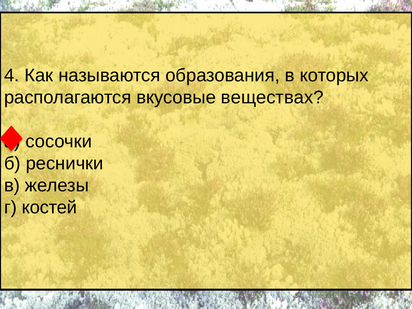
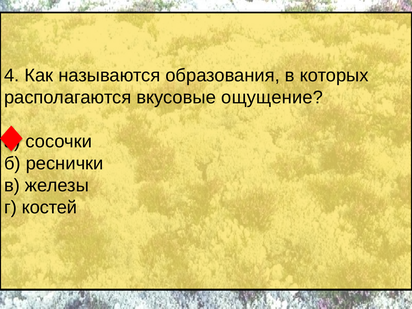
веществах: веществах -> ощущение (272, 97)
